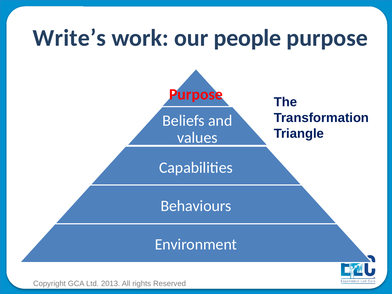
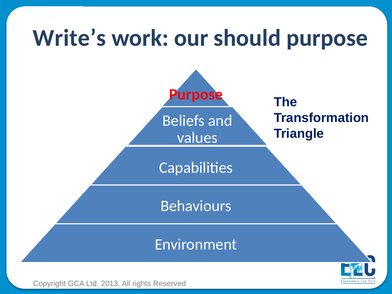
people: people -> should (247, 38)
